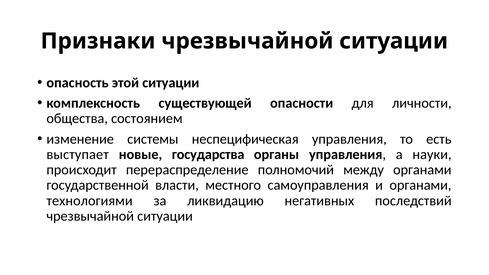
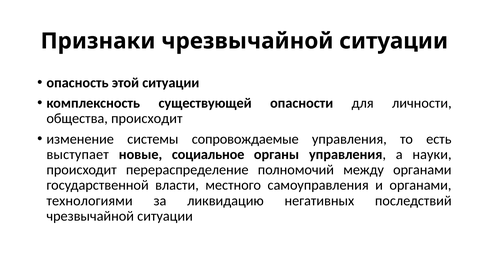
общества состоянием: состоянием -> происходит (147, 119)
неспецифическая: неспецифическая -> сопровождаемые (245, 139)
государства: государства -> социальное (208, 154)
